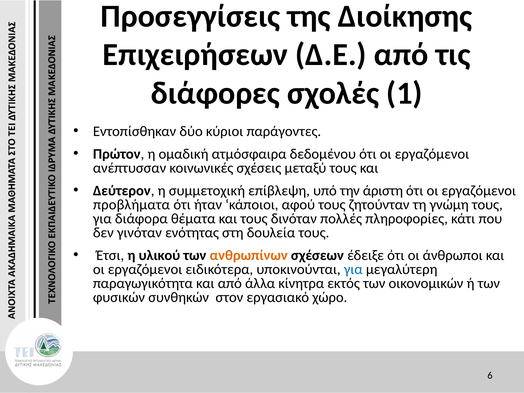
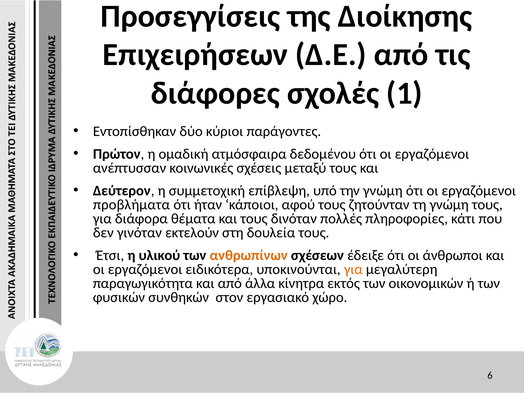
την άριστη: άριστη -> γνώμη (383, 191)
ενότητας: ενότητας -> εκτελούν (192, 233)
για colour: blue -> orange (353, 269)
